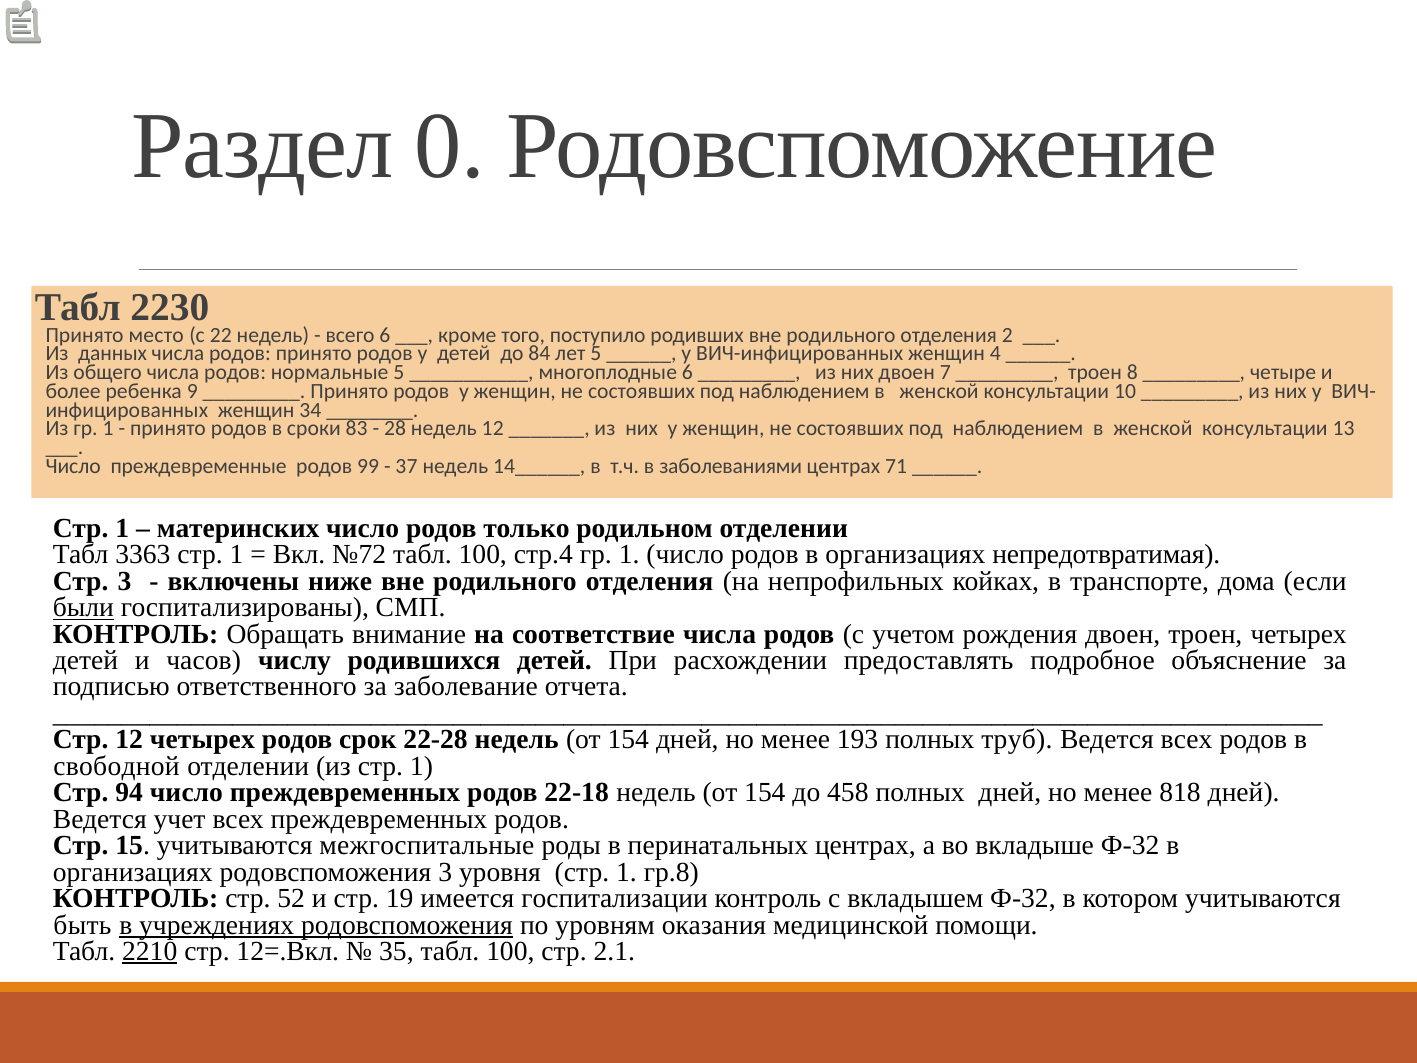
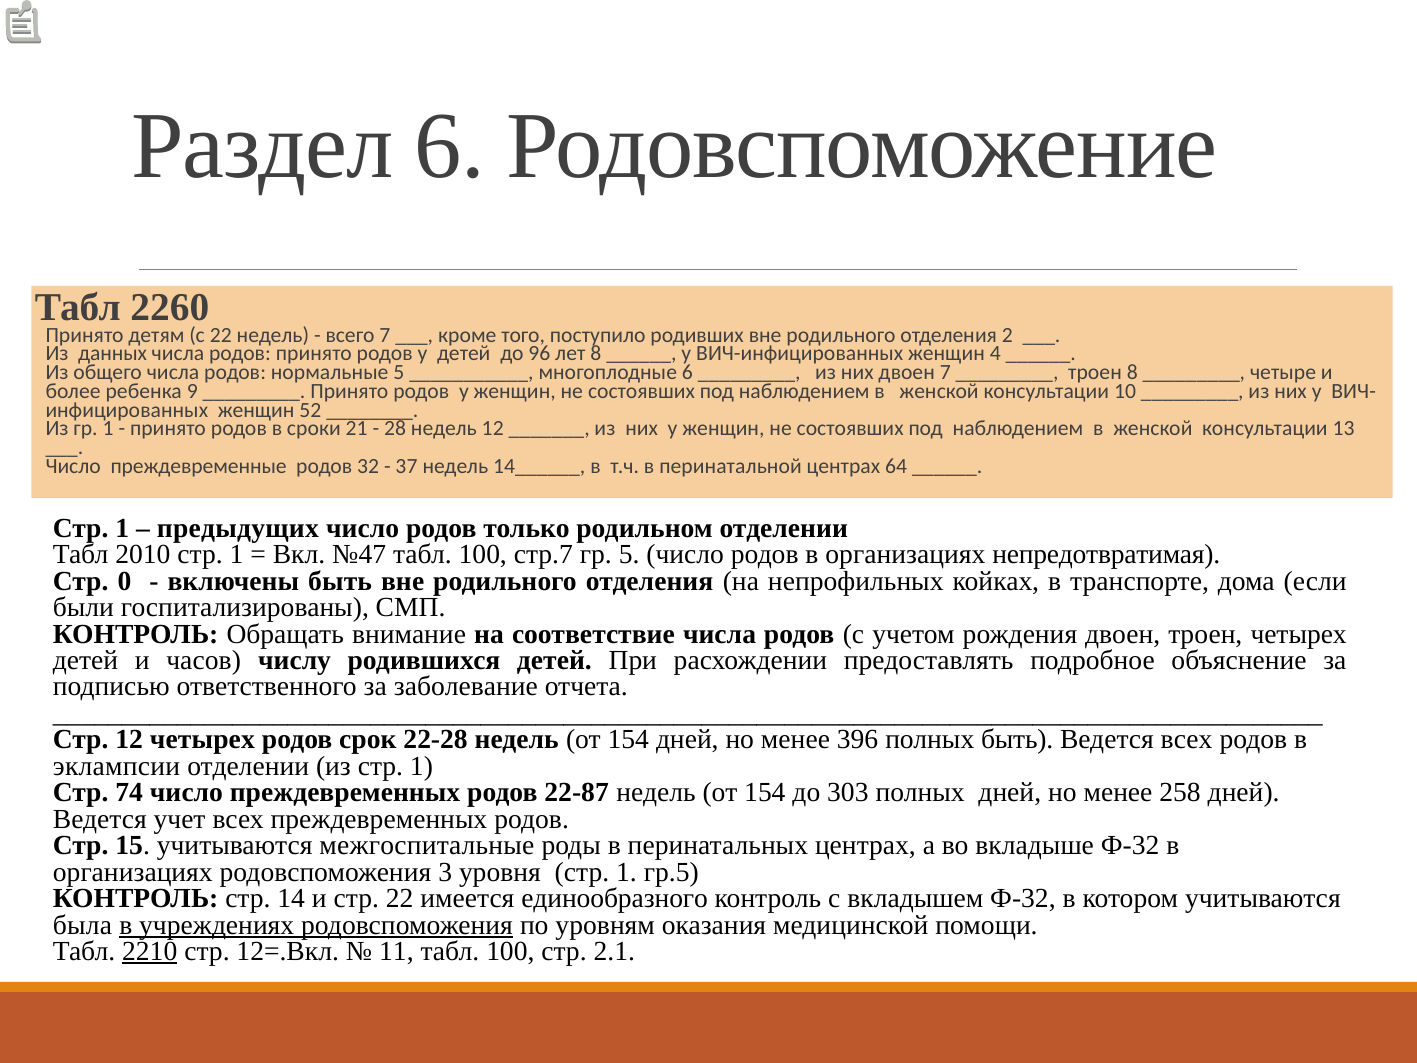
Раздел 0: 0 -> 6 (450, 146)
2230: 2230 -> 2260 (170, 307)
место: место -> детям (156, 335)
всего 6: 6 -> 7 (385, 335)
84: 84 -> 96 (539, 354)
лет 5: 5 -> 8 (596, 354)
34: 34 -> 52 (310, 410)
83: 83 -> 21 (357, 429)
99: 99 -> 32 (368, 466)
заболеваниями: заболеваниями -> перинатальной (731, 466)
71: 71 -> 64 (896, 466)
материнских: материнских -> предыдущих (238, 528)
3363: 3363 -> 2010 (143, 555)
№72: №72 -> №47 (359, 555)
стр.4: стр.4 -> стр.7 (543, 555)
1: 1 -> 5 (629, 555)
Стр 3: 3 -> 0 (125, 581)
включены ниже: ниже -> быть (340, 581)
были underline: present -> none (83, 607)
193: 193 -> 396 (858, 740)
полных труб: труб -> быть (1017, 740)
свободной: свободной -> эклампсии (117, 766)
94: 94 -> 74 (129, 793)
22-18: 22-18 -> 22-87 (577, 793)
458: 458 -> 303 (848, 793)
818: 818 -> 258 (1180, 793)
гр.8: гр.8 -> гр.5 (671, 872)
52: 52 -> 14 (291, 898)
стр 19: 19 -> 22 (400, 898)
госпитализации: госпитализации -> единообразного (615, 898)
быть: быть -> была (82, 925)
35: 35 -> 11 (396, 951)
